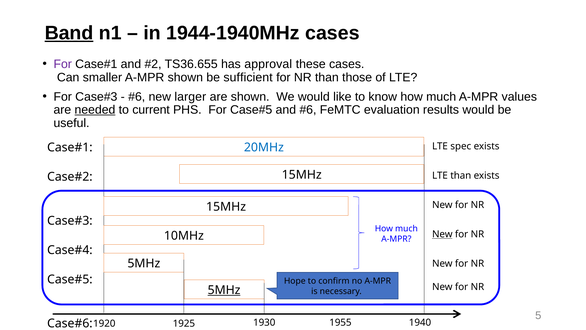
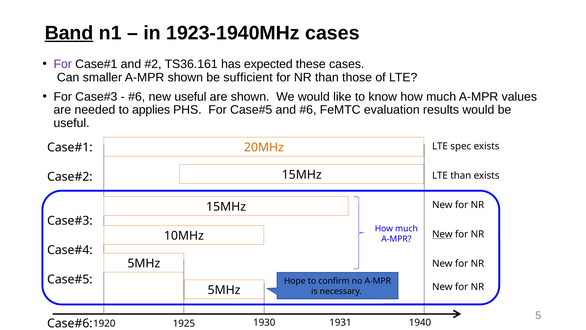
1944-1940MHz: 1944-1940MHz -> 1923-1940MHz (233, 33)
TS36.655: TS36.655 -> TS36.161 (191, 64)
approval: approval -> expected (268, 64)
new larger: larger -> useful (190, 97)
needed underline: present -> none (95, 110)
current: current -> applies (151, 110)
20MHz colour: blue -> orange (264, 147)
5MHz underline: present -> none (224, 290)
1955: 1955 -> 1931 (340, 322)
